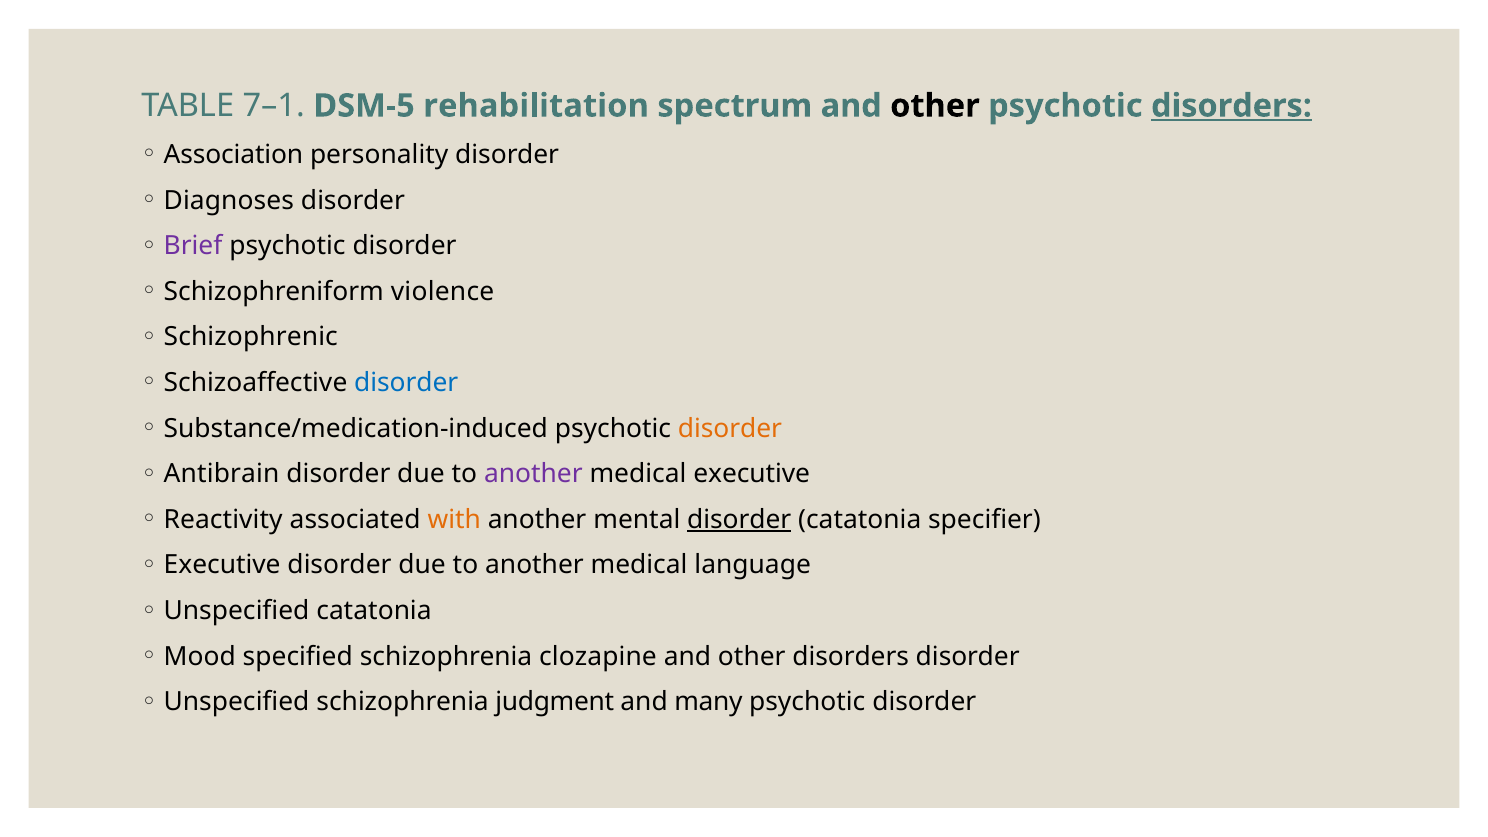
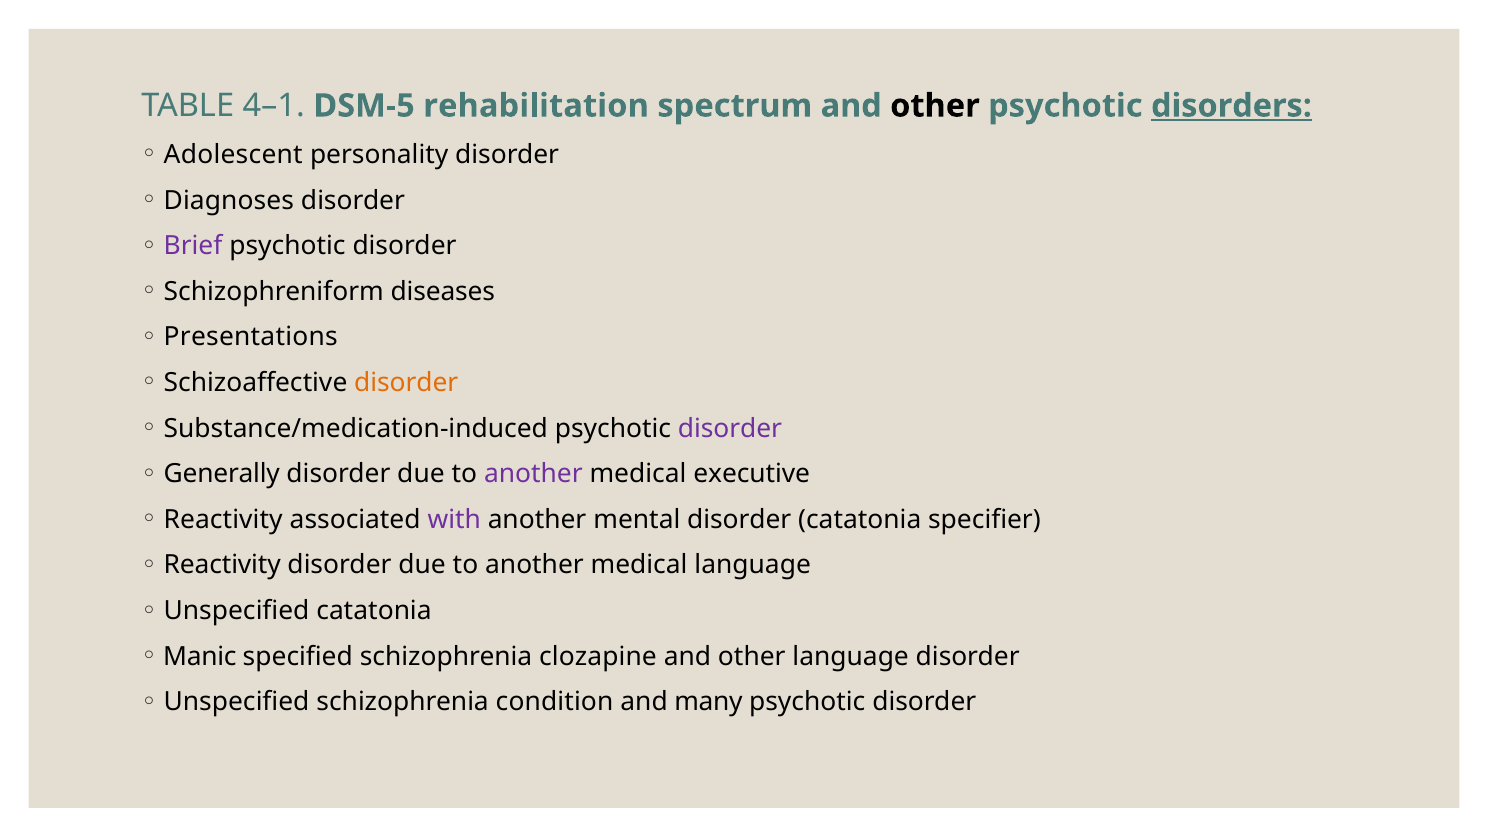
7–1: 7–1 -> 4–1 (274, 106)
Association: Association -> Adolescent (233, 155)
violence: violence -> diseases (443, 292)
Schizophrenic: Schizophrenic -> Presentations (251, 337)
disorder colour: blue -> orange (406, 383)
disorder colour: orange -> purple (730, 428)
Antibrain: Antibrain -> Generally (222, 474)
with colour: orange -> purple (454, 520)
disorder underline: present -> none (739, 520)
Executive: Executive -> Reactivity (222, 565)
Mood: Mood -> Manic (200, 656)
other disorders: disorders -> language (851, 656)
judgment: judgment -> condition (555, 702)
